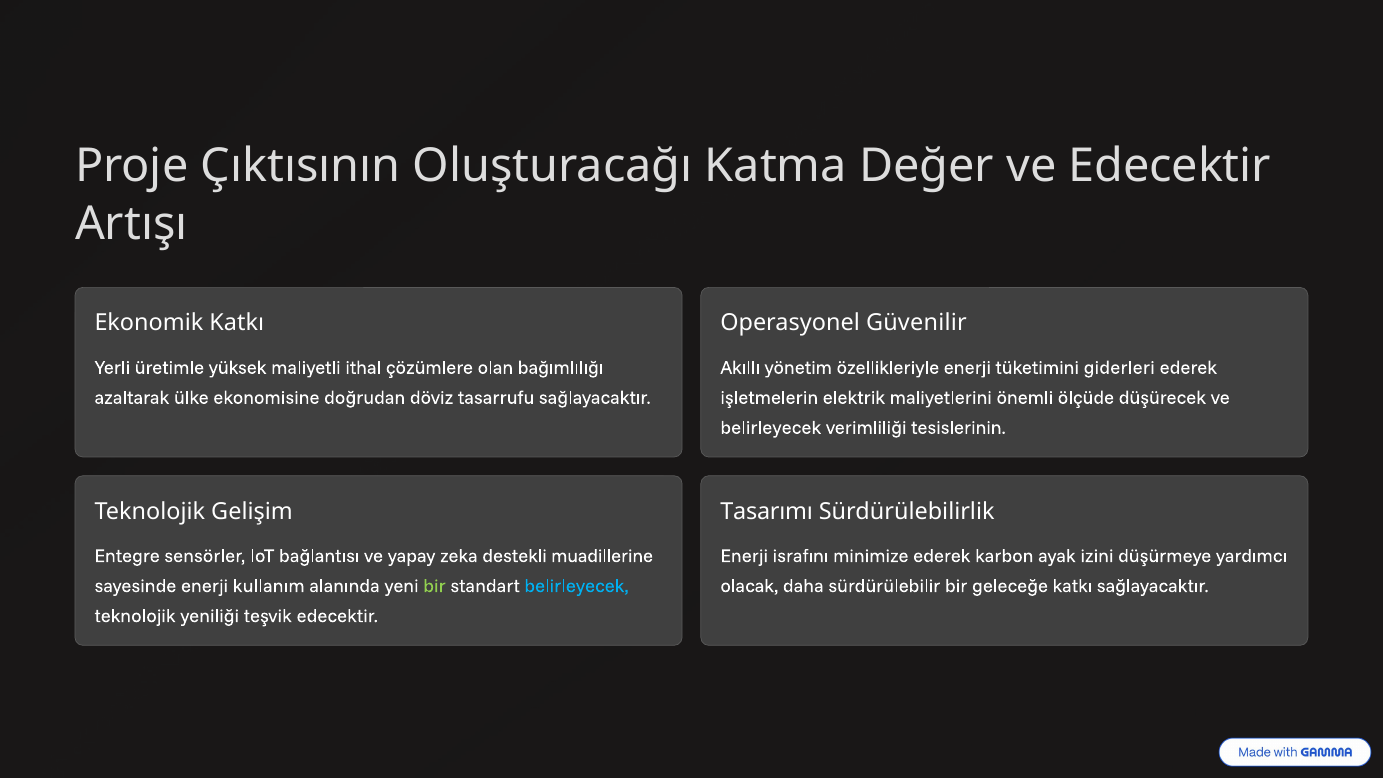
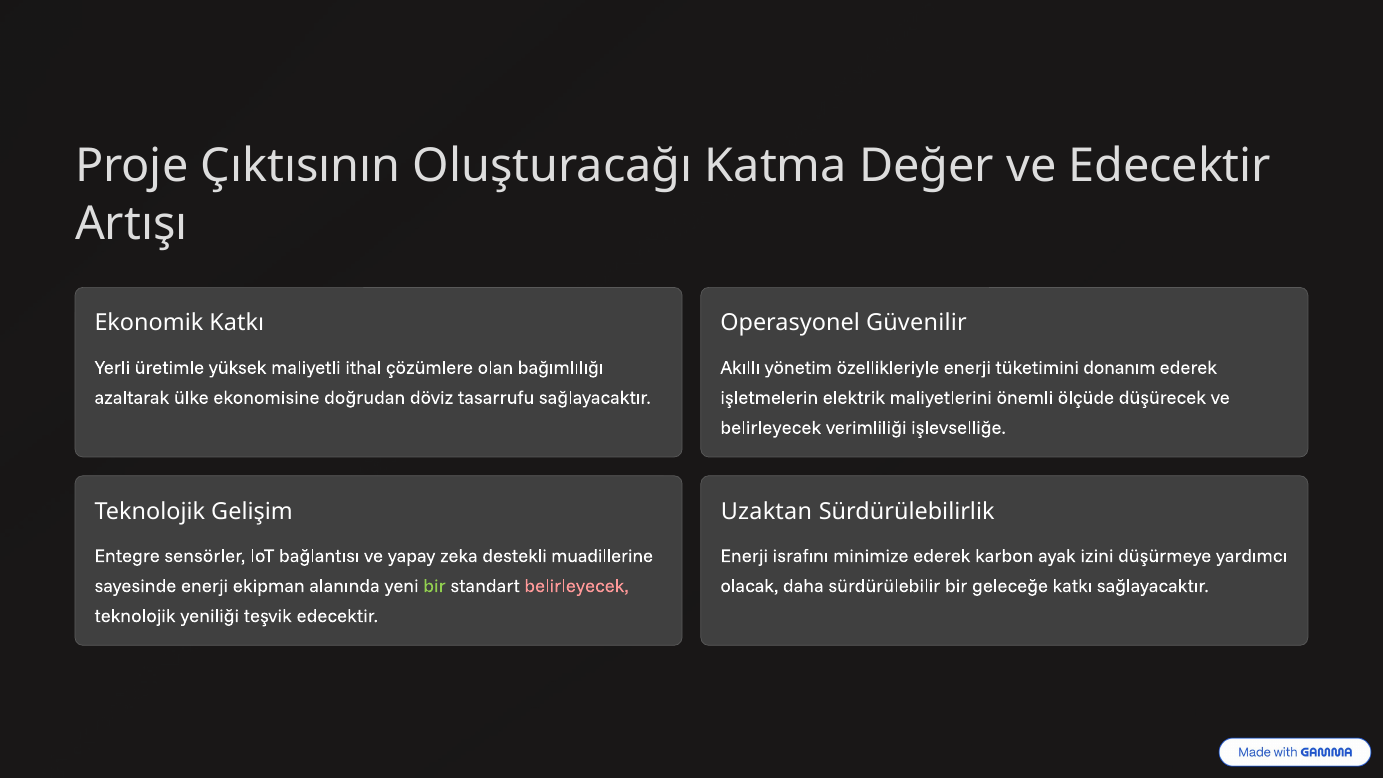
giderleri: giderleri -> donanım (1119, 368)
tesislerinin: tesislerinin -> işlevselliğe (958, 428)
Tasarımı: Tasarımı -> Uzaktan (766, 512)
kullanım: kullanım -> ekipman (269, 586)
belirleyecek colour: light blue -> pink (576, 586)
